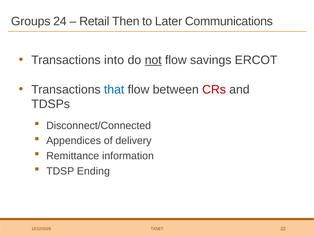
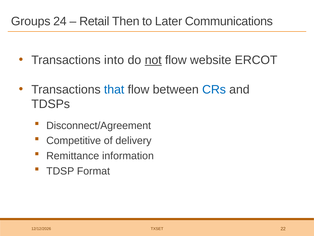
savings: savings -> website (211, 60)
CRs colour: red -> blue (214, 89)
Disconnect/Connected: Disconnect/Connected -> Disconnect/Agreement (99, 125)
Appendices: Appendices -> Competitive (74, 140)
Ending: Ending -> Format (93, 171)
